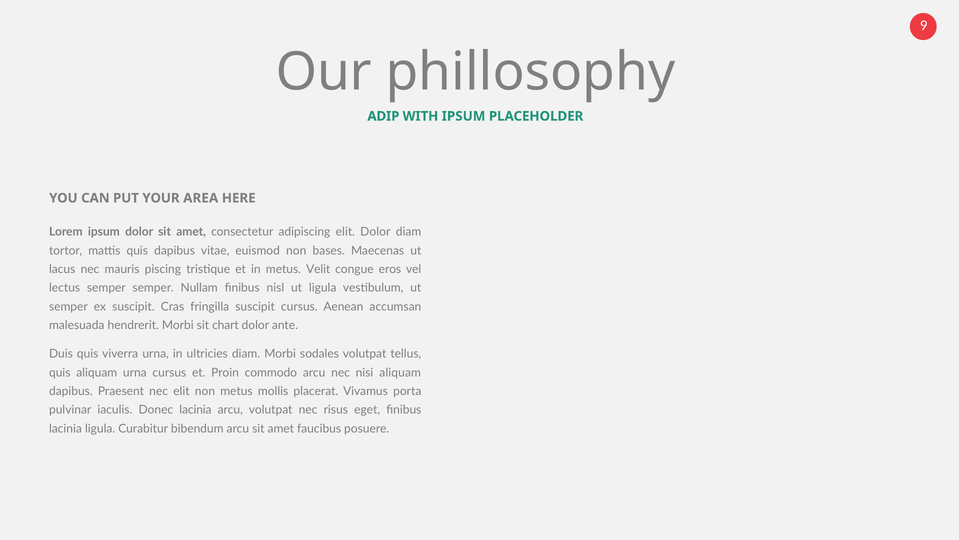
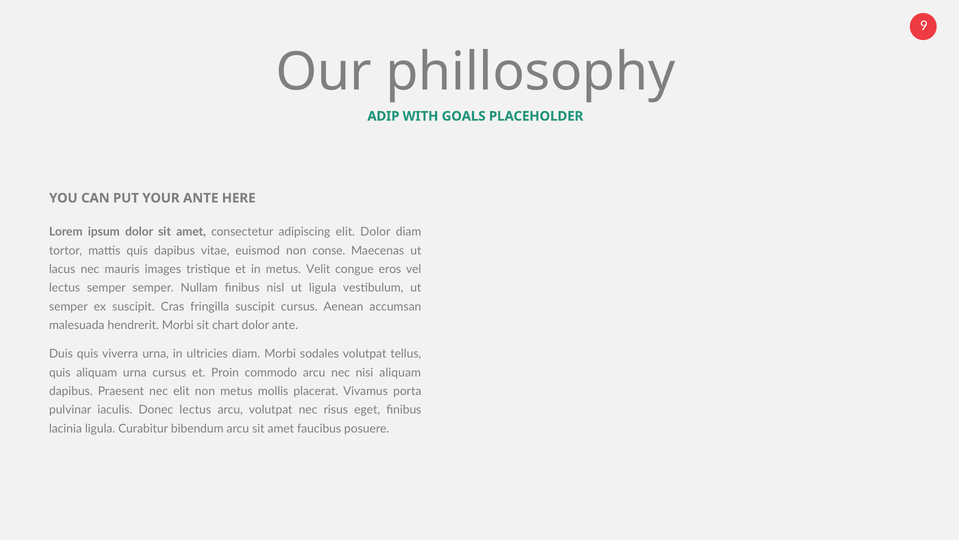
WITH IPSUM: IPSUM -> GOALS (464, 116)
YOUR AREA: AREA -> ANTE (201, 198)
bases: bases -> conse (329, 250)
piscing: piscing -> images (163, 269)
Donec lacinia: lacinia -> lectus (195, 410)
